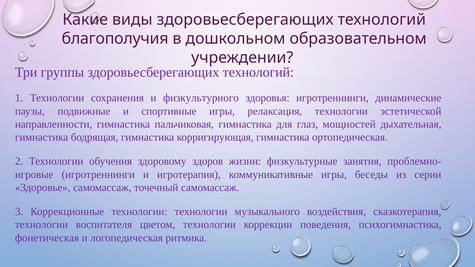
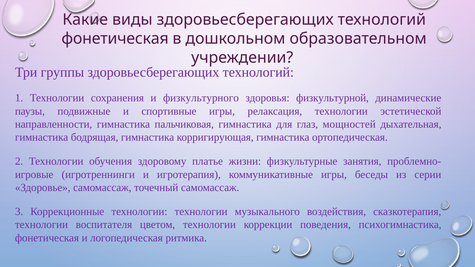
благополучия: благополучия -> фонетическая (115, 39)
здоровья игротреннинги: игротреннинги -> физкультурной (332, 98)
здоров: здоров -> платье (208, 162)
